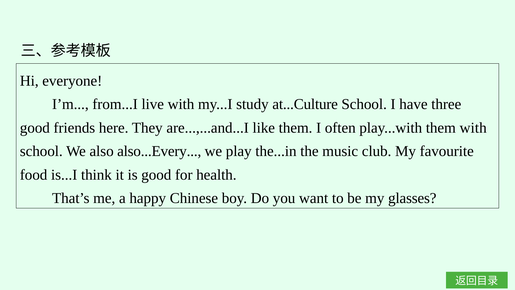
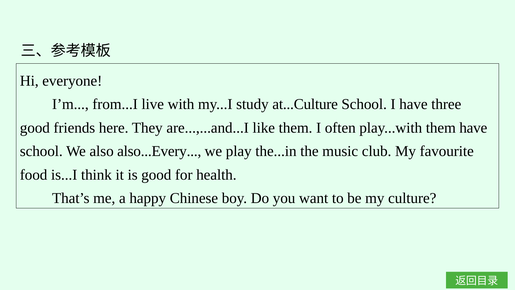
them with: with -> have (473, 128)
glasses: glasses -> culture (412, 198)
